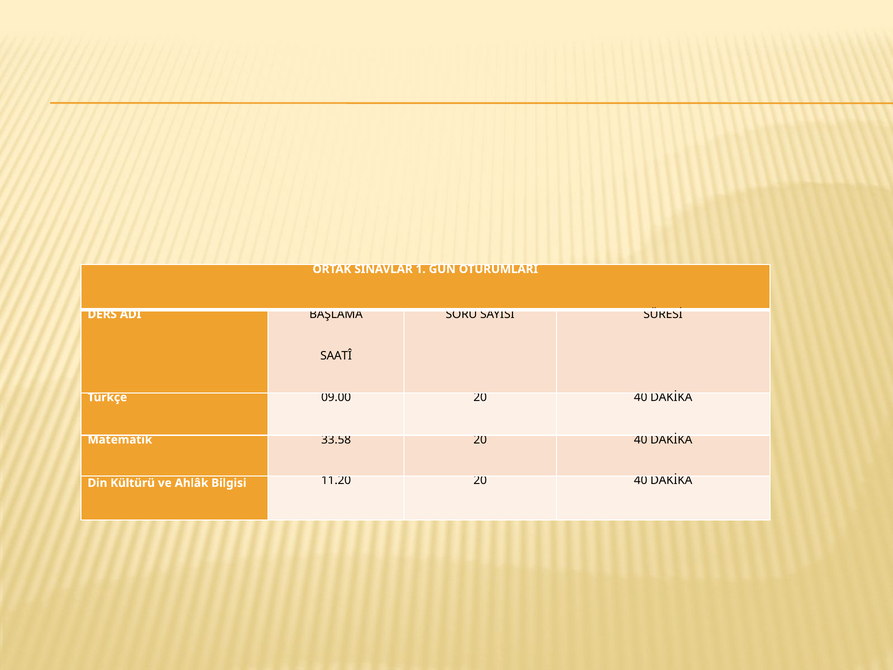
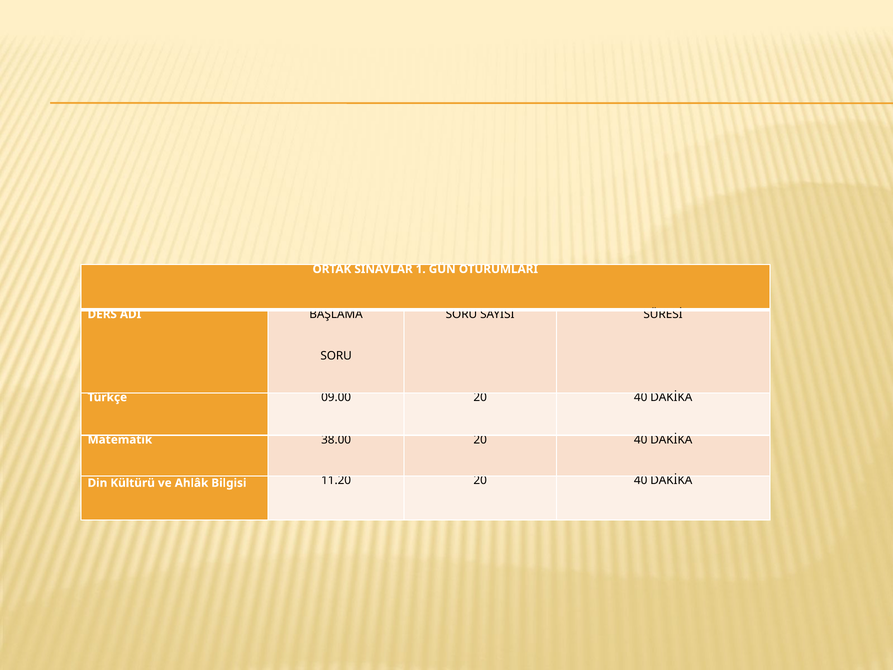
SAATÎ: SAATÎ -> SORU (336, 356)
33.58: 33.58 -> 38.00 (336, 440)
